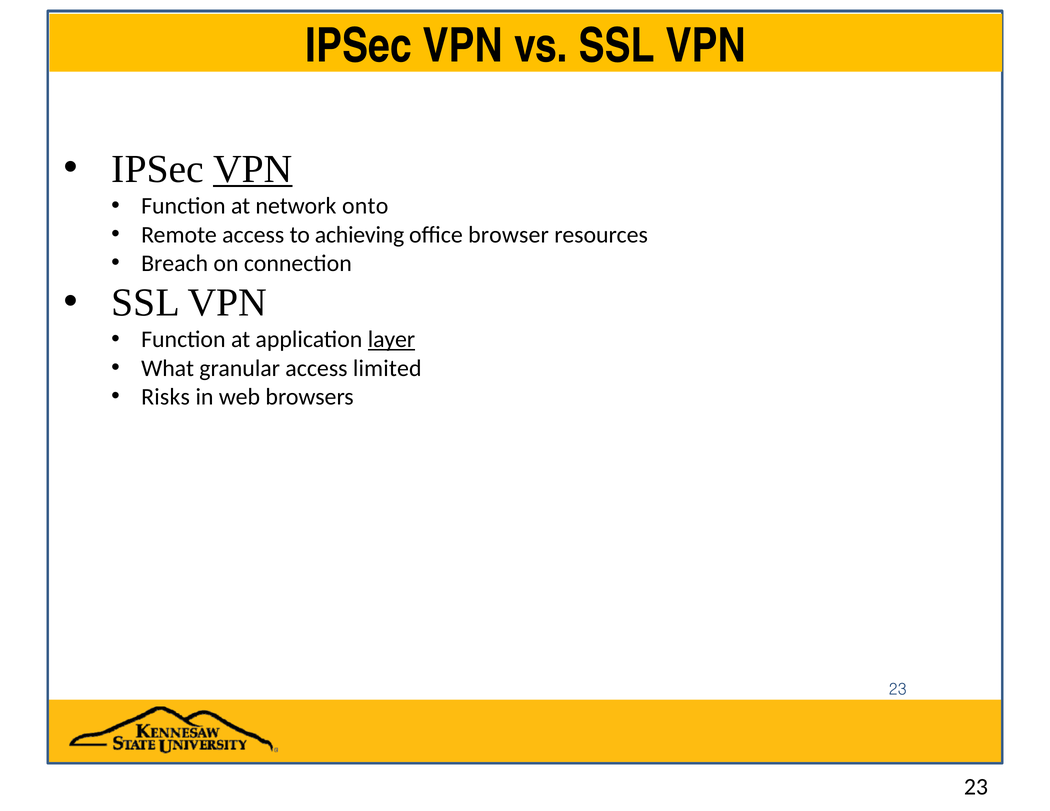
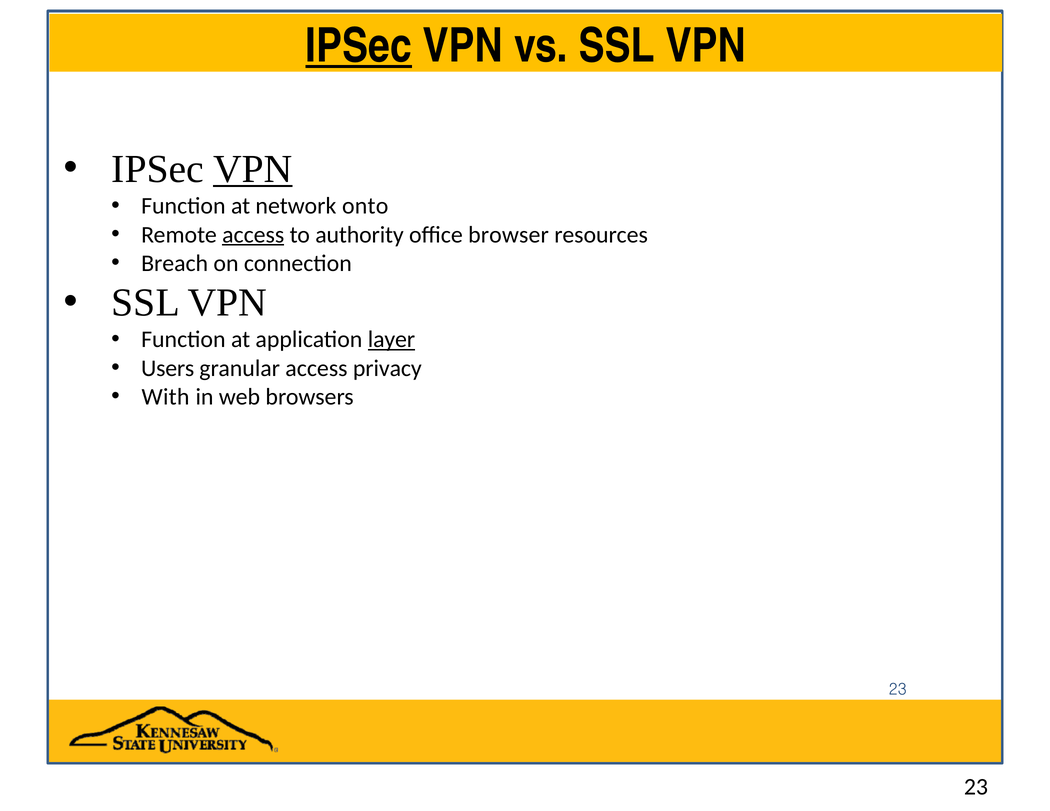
IPSec underline: none -> present (359, 46)
access underline: none -> present (253, 235)
achieving: achieving -> authority (359, 235)
What: What -> Users (168, 368)
limited: limited -> privacy (387, 368)
Risks: Risks -> With (166, 397)
